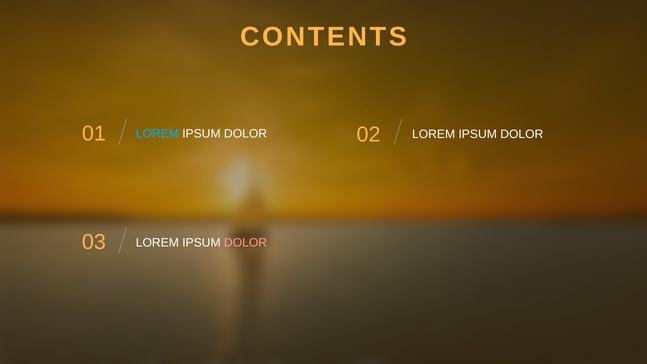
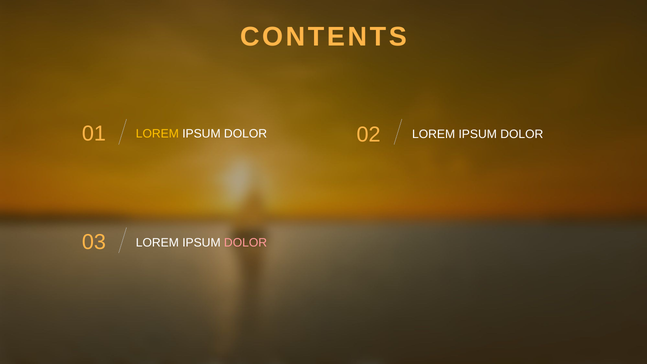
LOREM colour: light blue -> yellow (157, 134)
